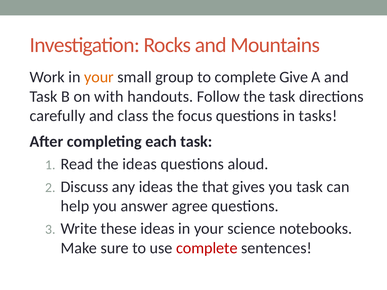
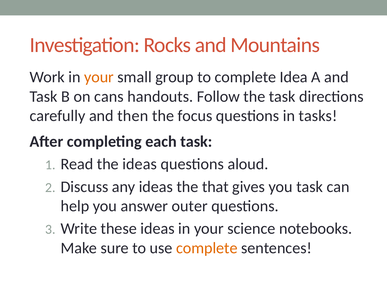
Give: Give -> Idea (294, 77)
with: with -> cans (109, 97)
class: class -> then (133, 116)
agree: agree -> outer (190, 206)
complete colour: red -> orange (207, 248)
